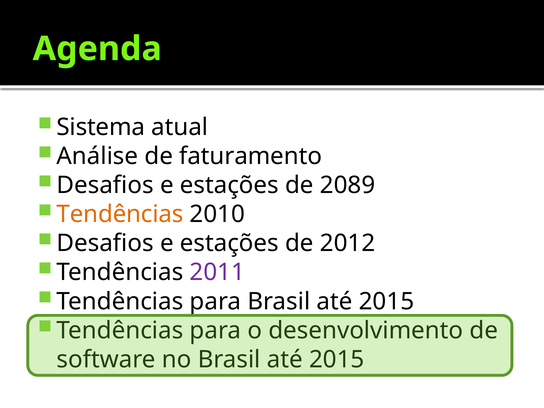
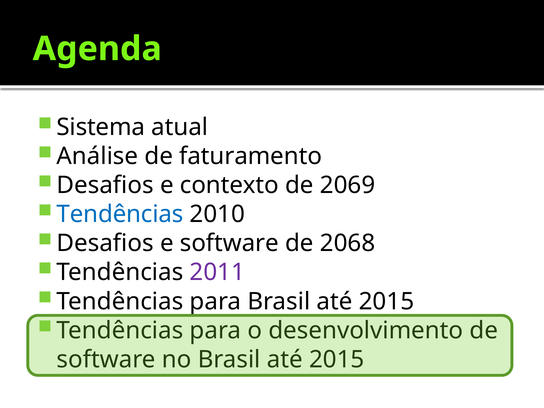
estações: estações -> contexto (229, 185)
2089: 2089 -> 2069 (348, 185)
Tendências colour: orange -> blue (120, 214)
estações: estações -> software (229, 243)
2012: 2012 -> 2068 (348, 243)
